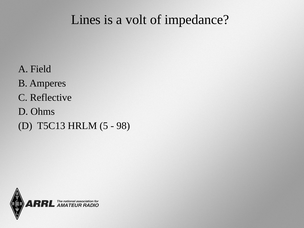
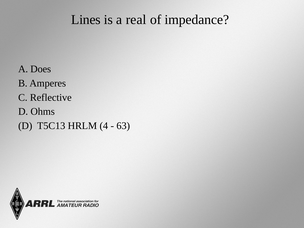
volt: volt -> real (136, 20)
Field: Field -> Does (41, 69)
5: 5 -> 4 (104, 126)
98: 98 -> 63 (123, 126)
